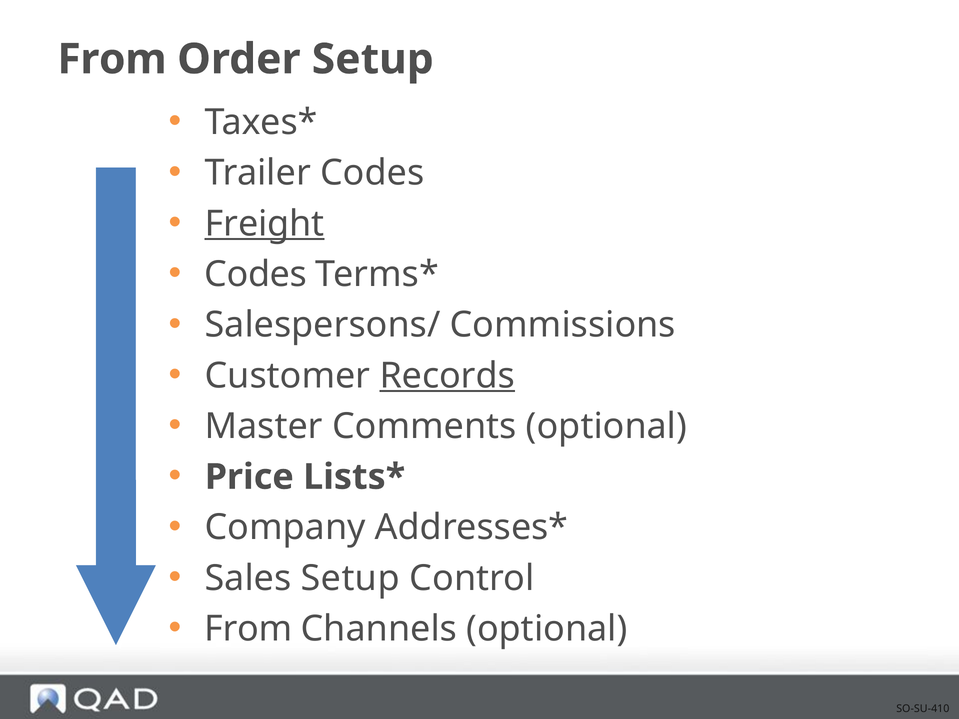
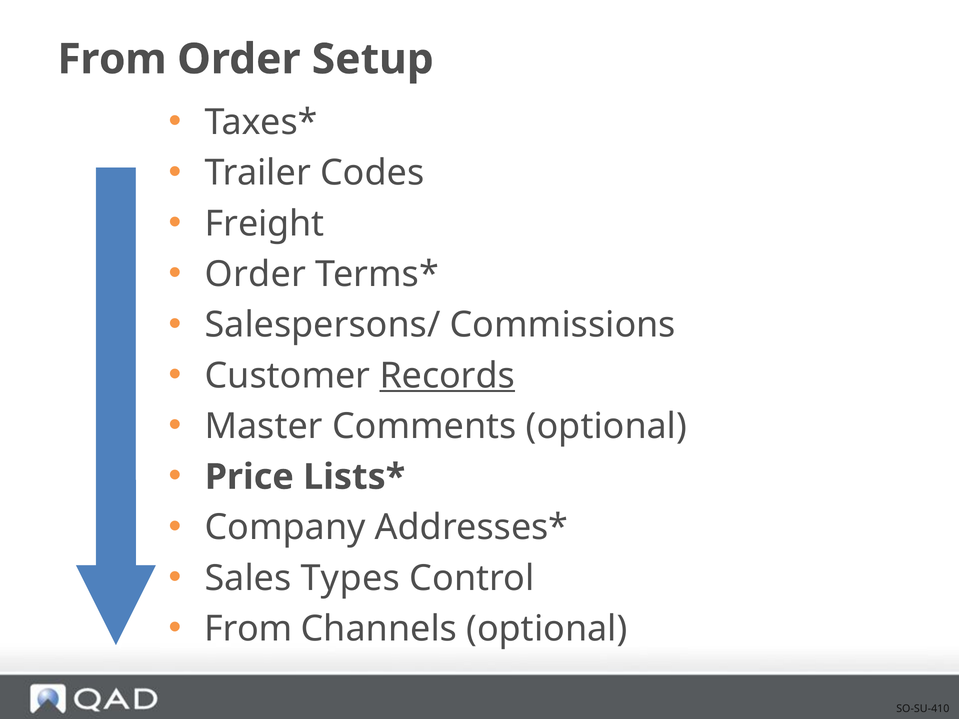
Freight underline: present -> none (265, 224)
Codes: Codes -> Order (255, 274)
Sales Setup: Setup -> Types (350, 578)
